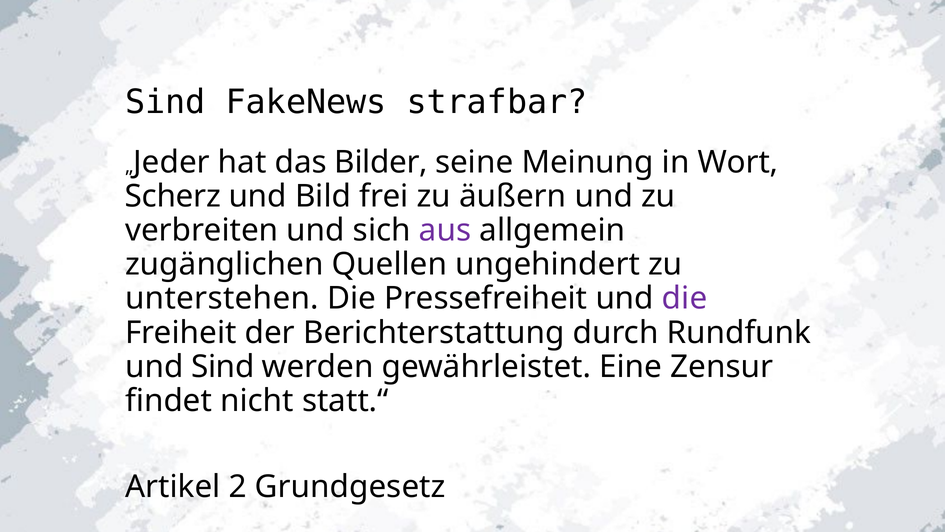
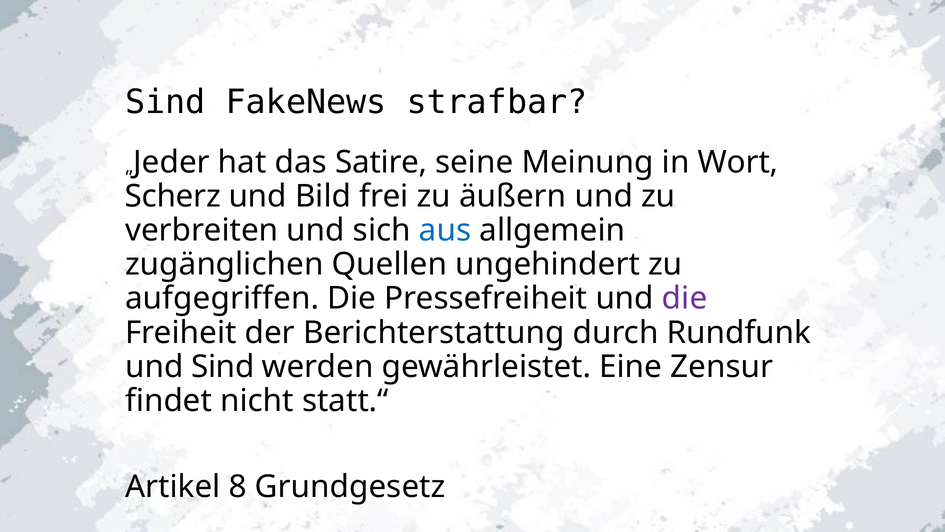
Bilder: Bilder -> Satire (381, 162)
aus colour: purple -> blue (445, 230)
unterstehen: unterstehen -> aufgegriffen (222, 298)
2: 2 -> 8 (238, 486)
